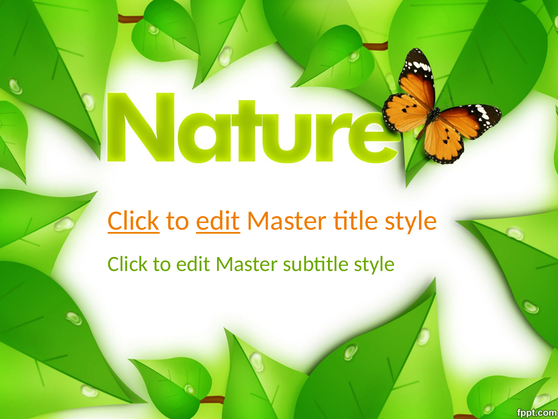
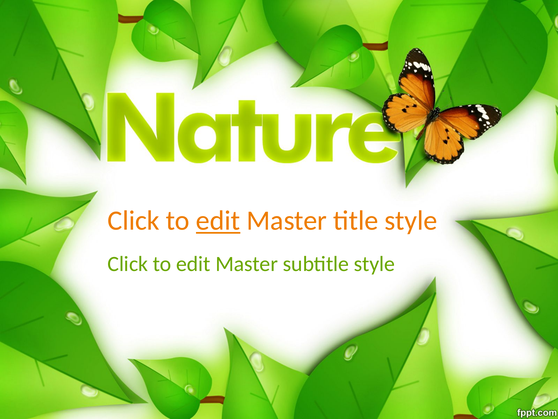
Click underline: present -> none (134, 221)
